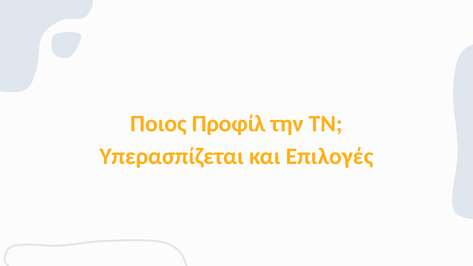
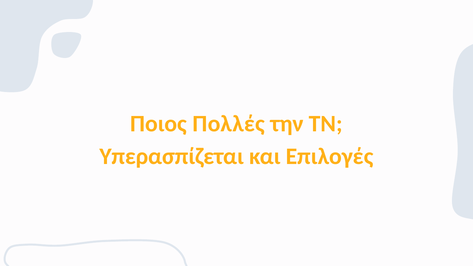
Προφίλ: Προφίλ -> Πολλές (229, 124)
